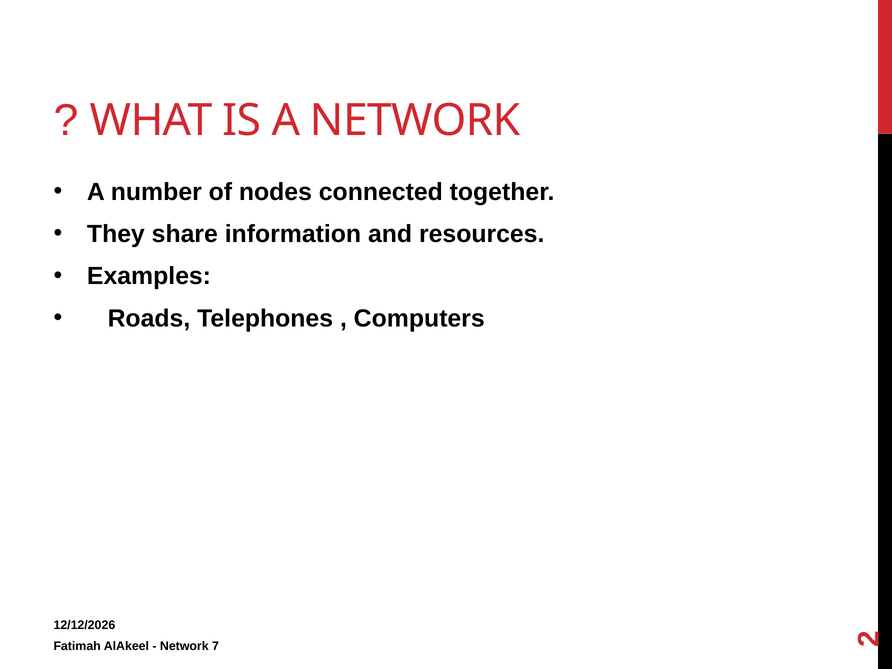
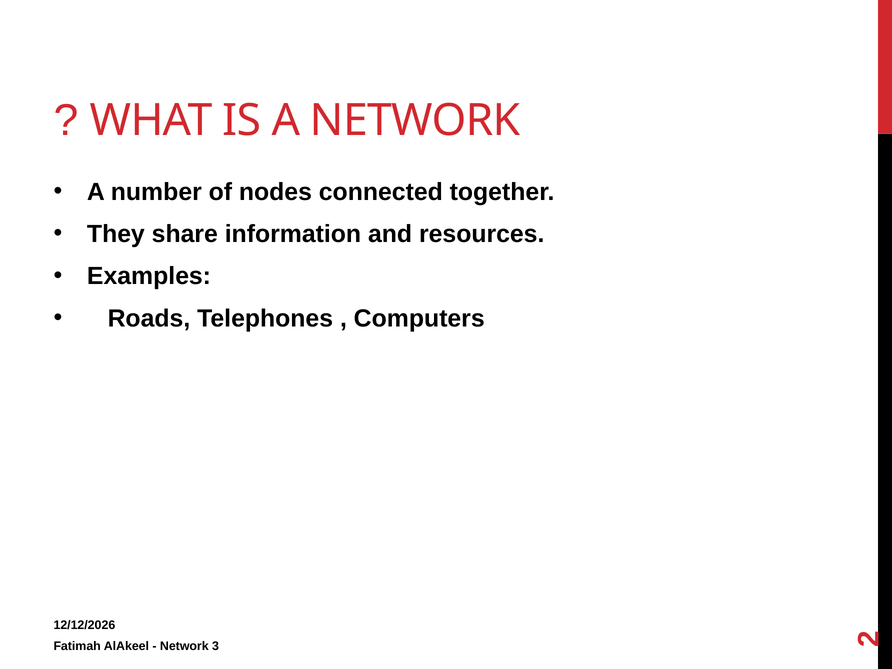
7: 7 -> 3 (215, 646)
